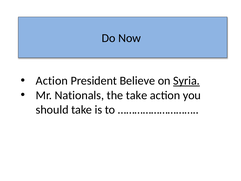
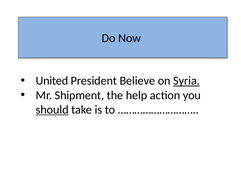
Action: Action -> United (52, 81)
Nationals: Nationals -> Shipment (79, 95)
the take: take -> help (137, 95)
should underline: none -> present (52, 110)
